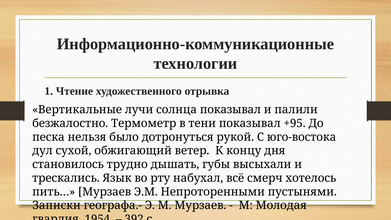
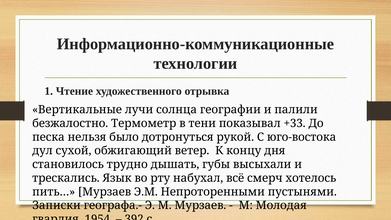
солнца показывал: показывал -> географии (230, 110)
+95: +95 -> +33 (295, 123)
